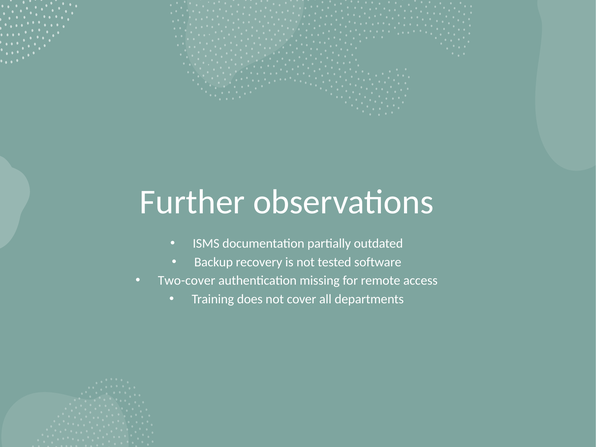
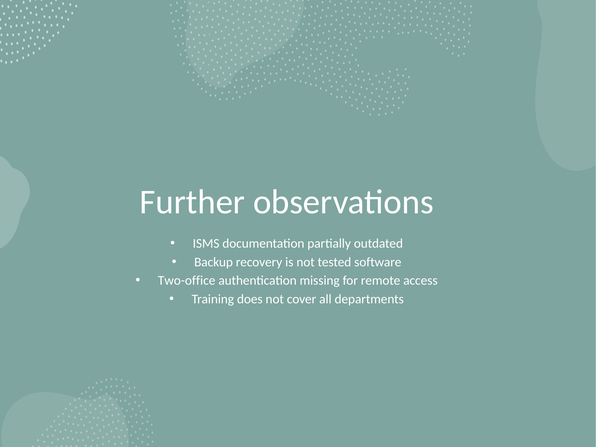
Two-cover: Two-cover -> Two-office (187, 281)
